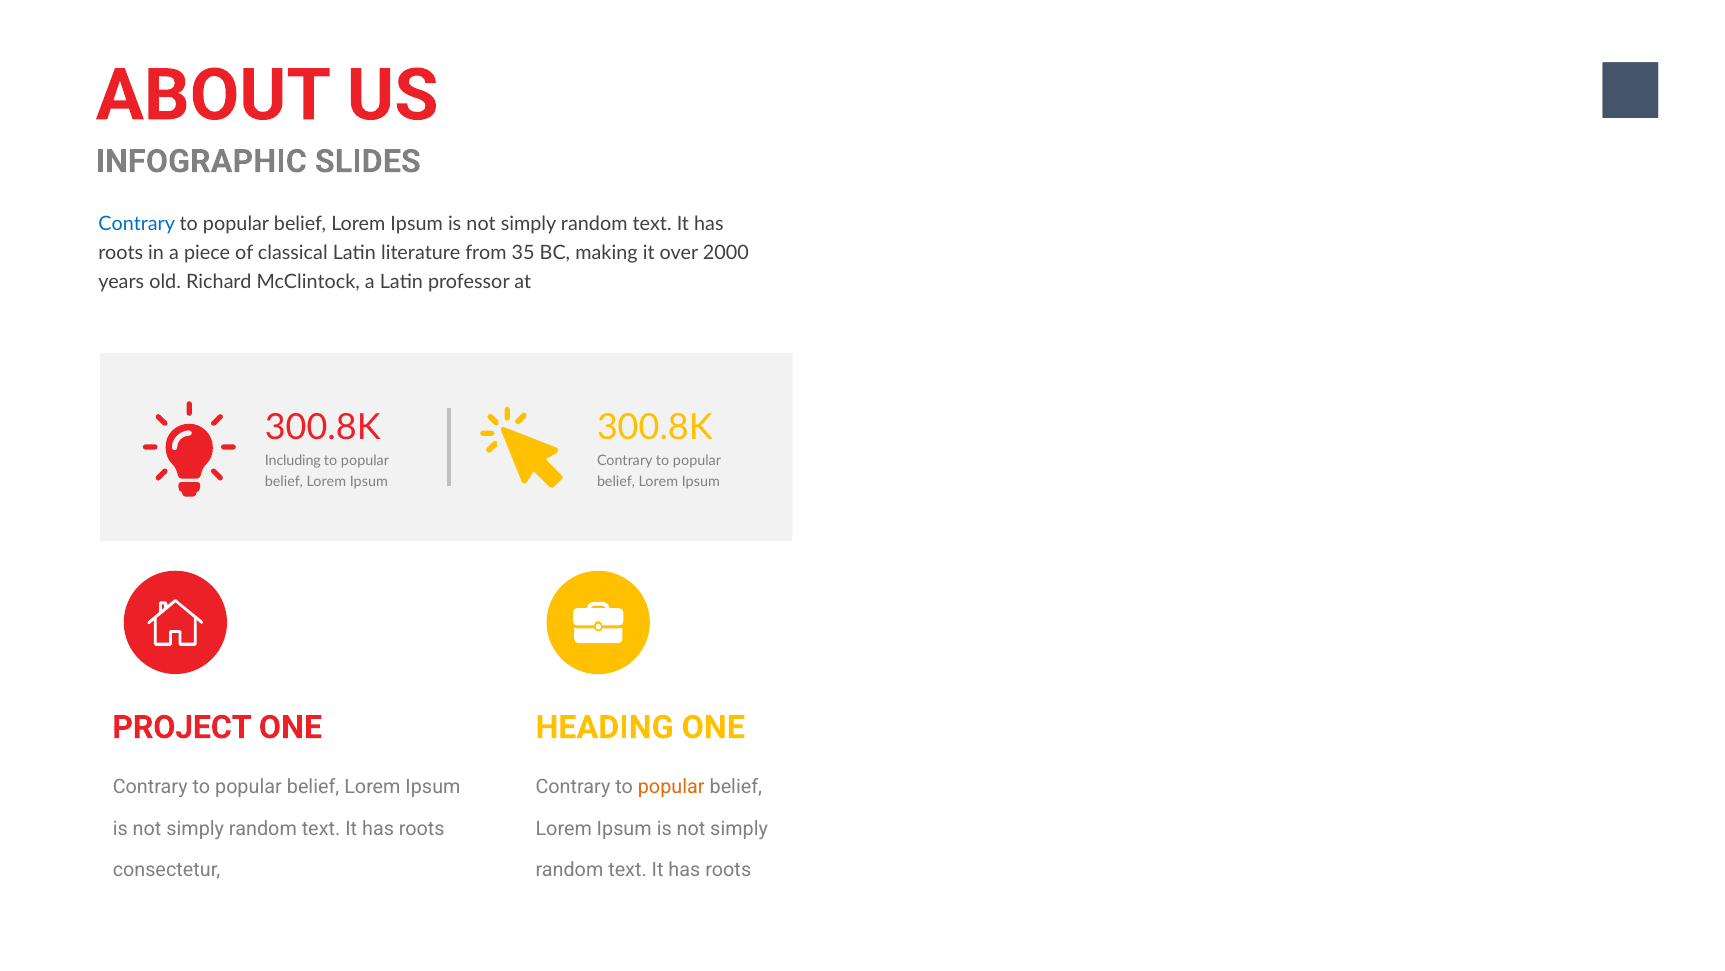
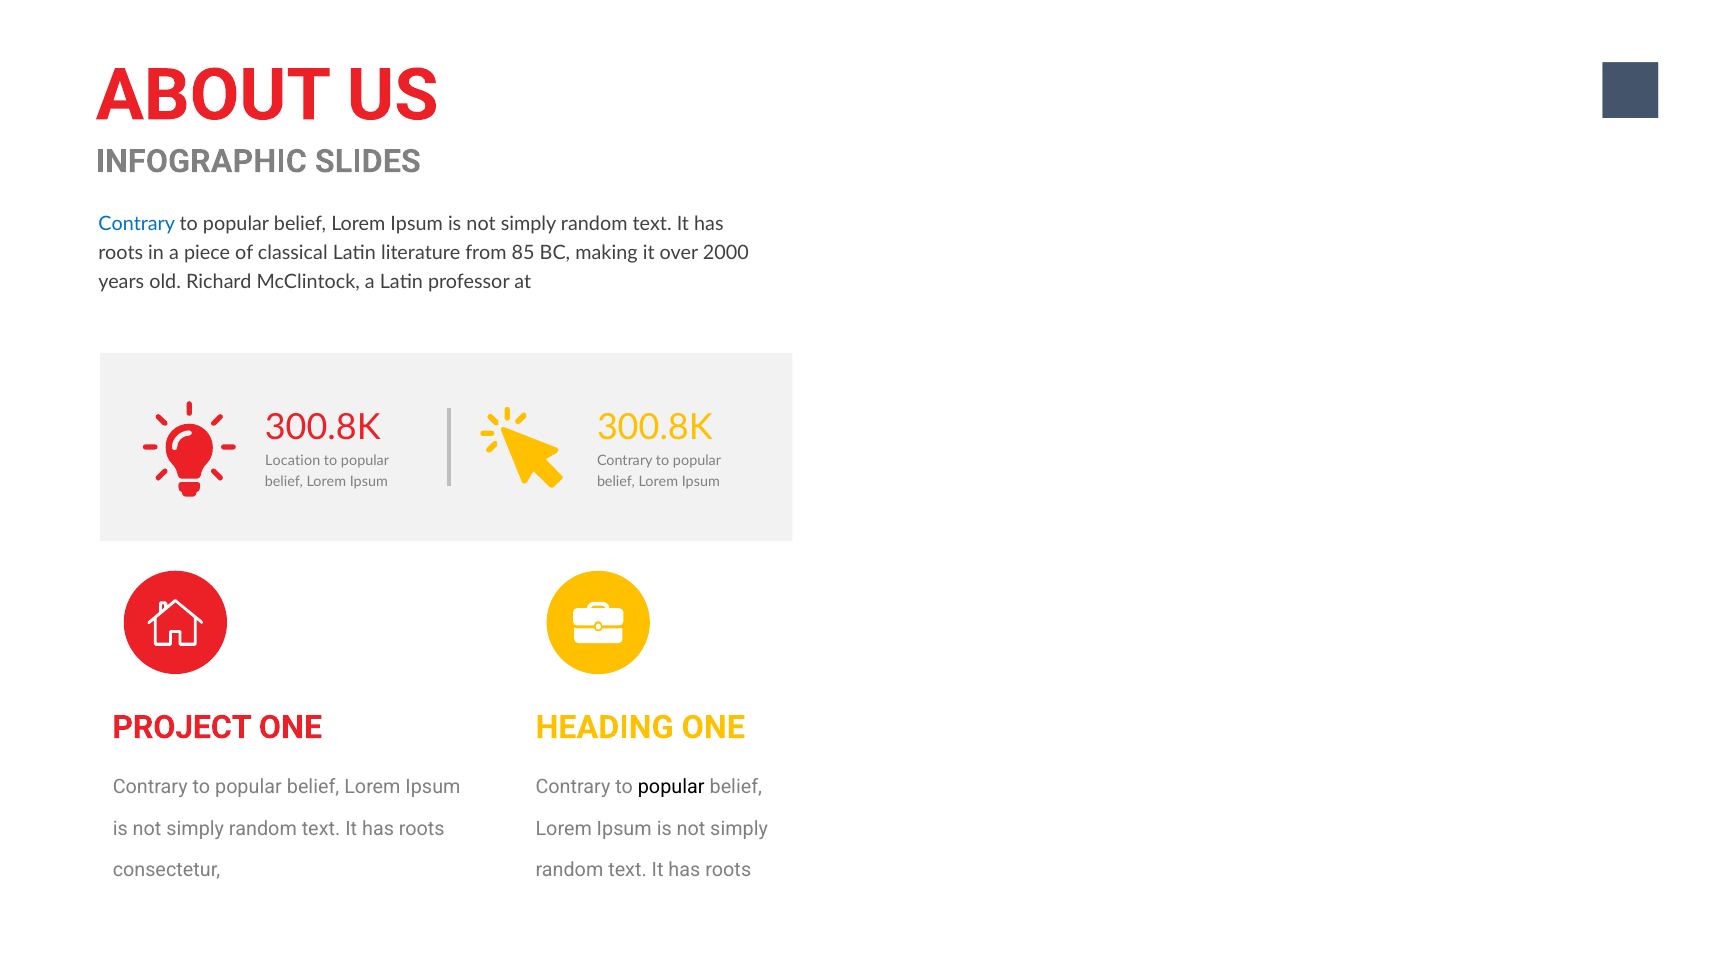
35: 35 -> 85 (523, 253)
Including: Including -> Location (293, 460)
popular colour: orange -> black (671, 787)
